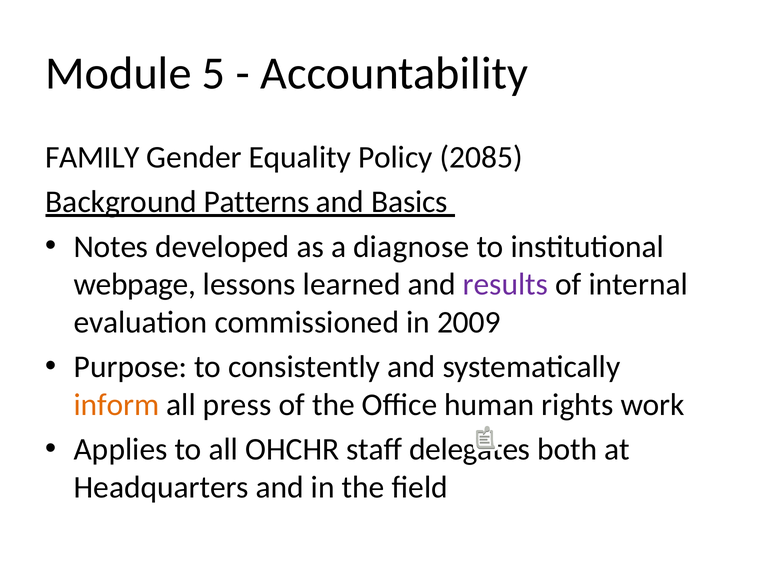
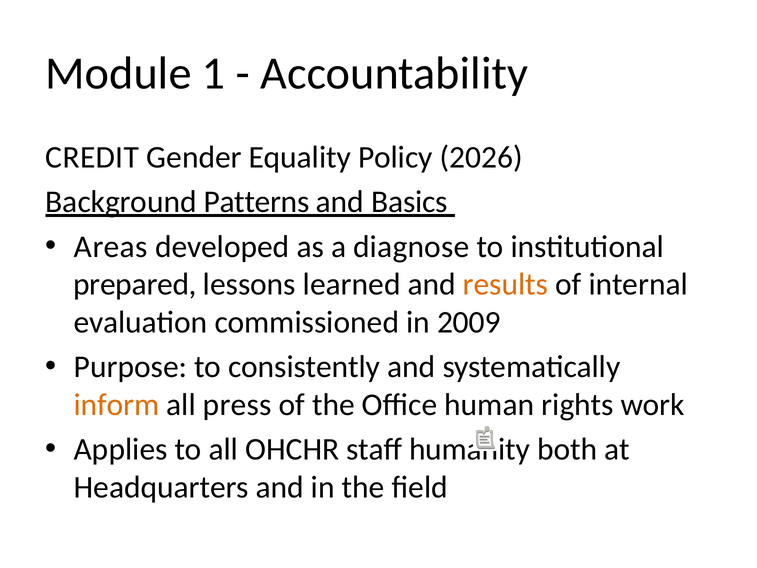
5: 5 -> 1 (214, 73)
FAMILY: FAMILY -> CREDIT (92, 157)
2085: 2085 -> 2026 (481, 157)
Notes: Notes -> Areas (111, 247)
webpage: webpage -> prepared (135, 284)
results colour: purple -> orange (506, 284)
delegates: delegates -> humanity (470, 449)
